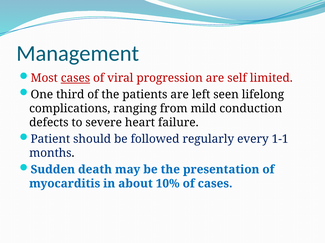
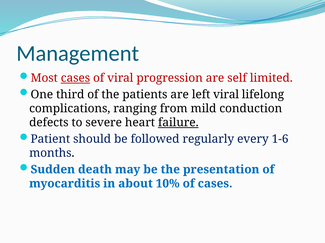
left seen: seen -> viral (226, 95)
failure underline: none -> present (178, 123)
1-1: 1-1 -> 1-6 (280, 139)
